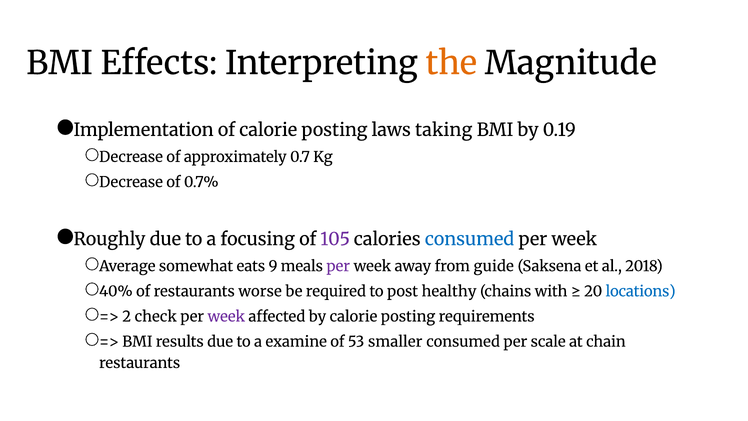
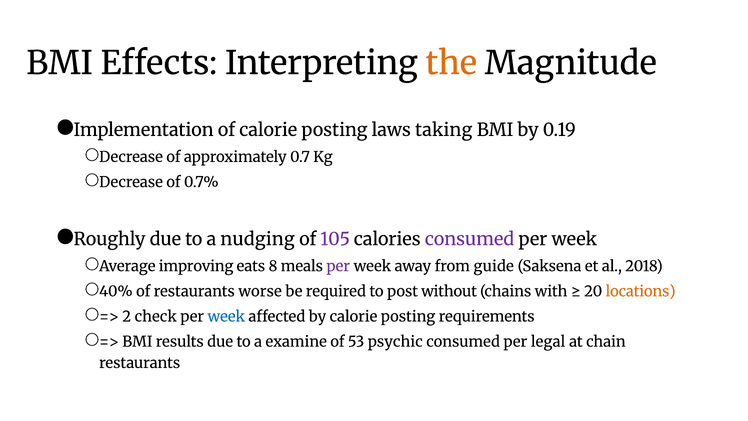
focusing: focusing -> nudging (258, 239)
consumed colour: blue -> purple (469, 239)
somewhat: somewhat -> improving (196, 266)
9: 9 -> 8 (273, 266)
healthy: healthy -> without (449, 291)
locations colour: blue -> orange (641, 291)
week colour: purple -> blue (226, 316)
smaller: smaller -> psychic (395, 342)
scale: scale -> legal (548, 342)
